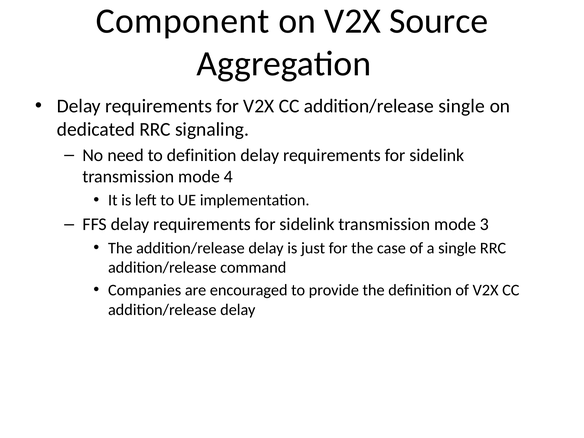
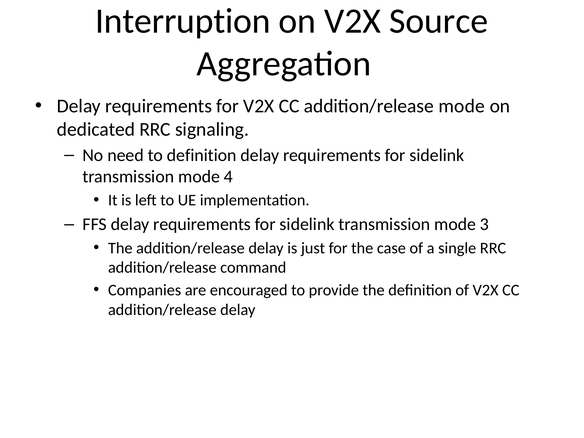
Component: Component -> Interruption (183, 21)
addition/release single: single -> mode (462, 106)
